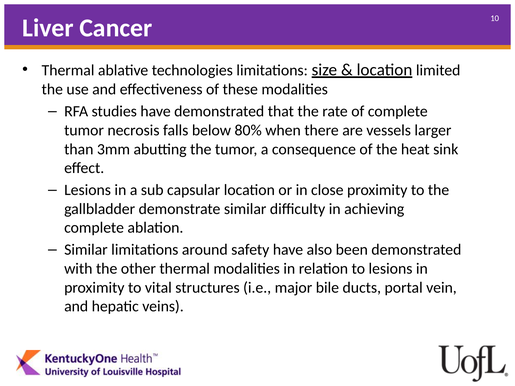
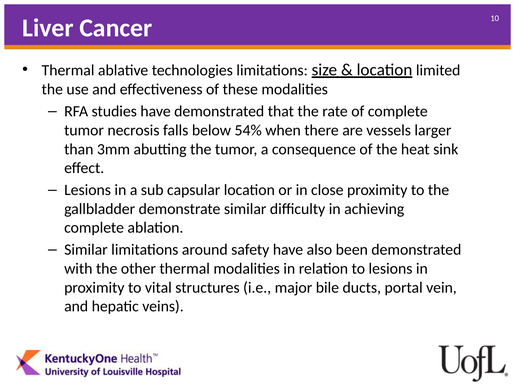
80%: 80% -> 54% (248, 130)
